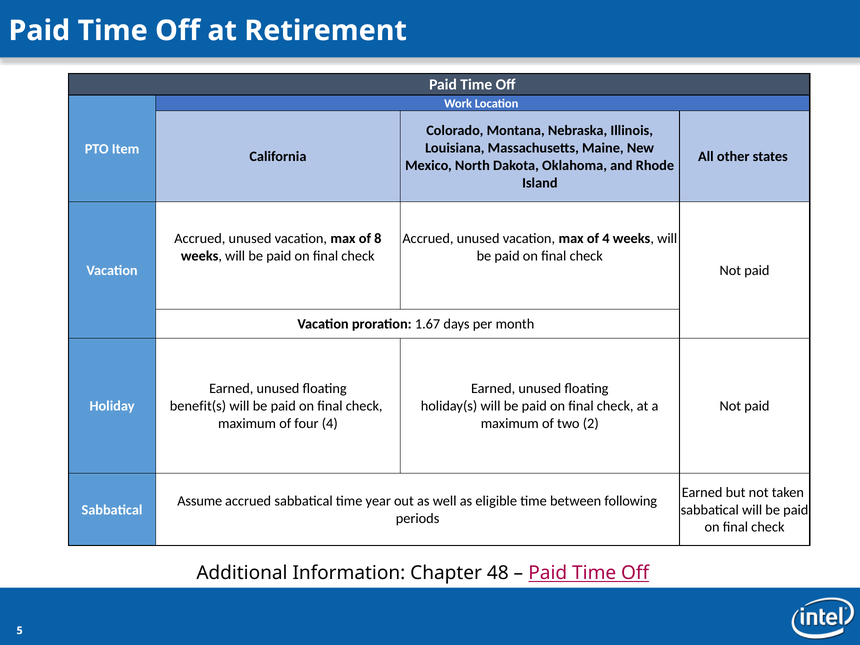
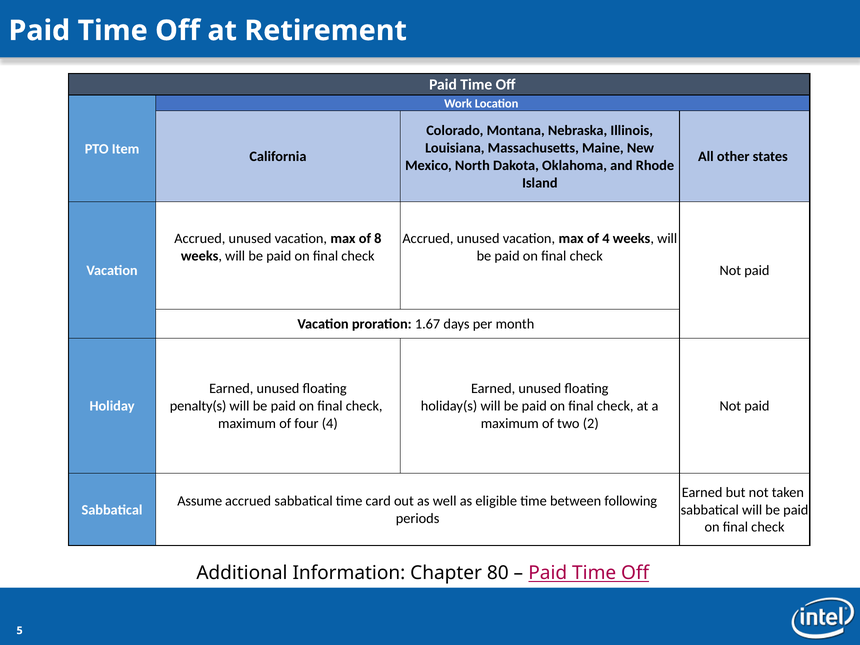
benefit(s: benefit(s -> penalty(s (198, 406)
year: year -> card (378, 501)
48: 48 -> 80 (498, 573)
